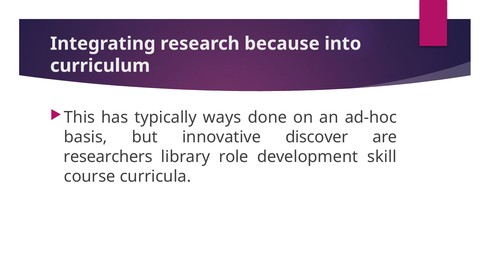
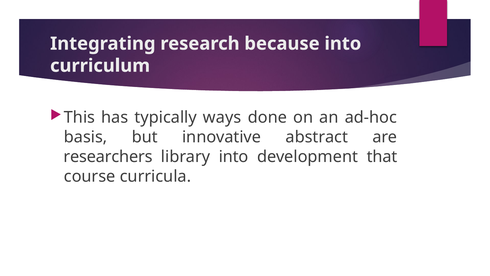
discover: discover -> abstract (317, 137)
library role: role -> into (234, 157)
skill: skill -> that (382, 157)
